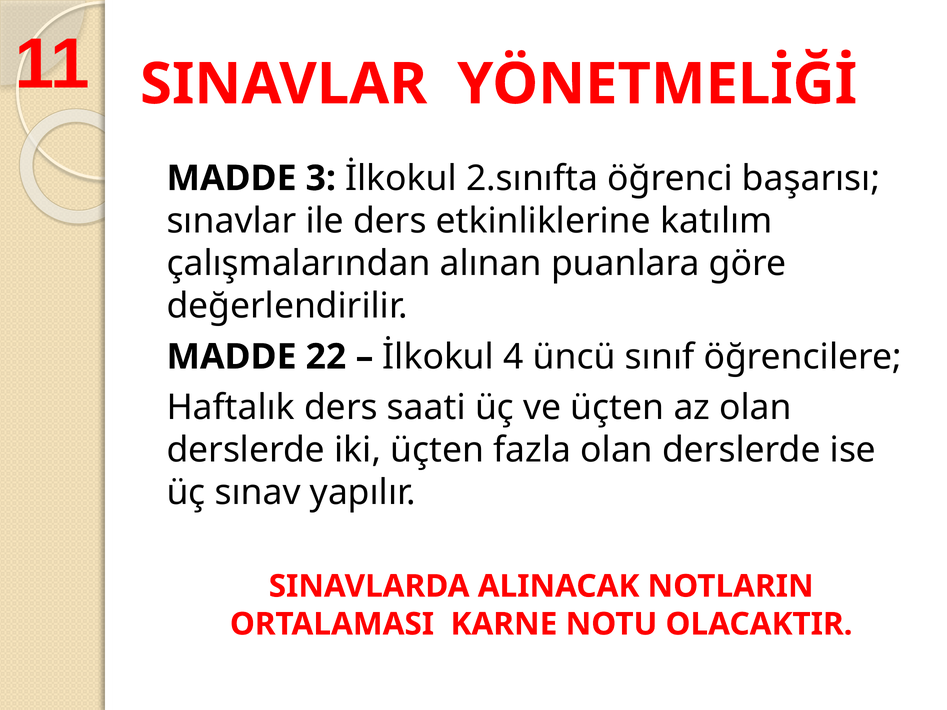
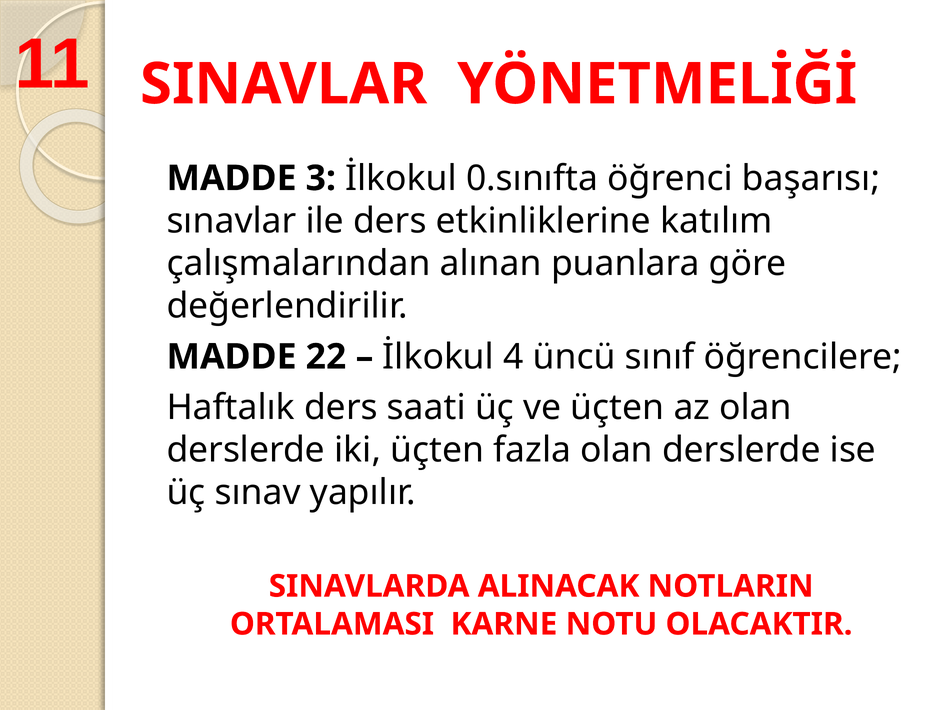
2.sınıfta: 2.sınıfta -> 0.sınıfta (532, 178)
